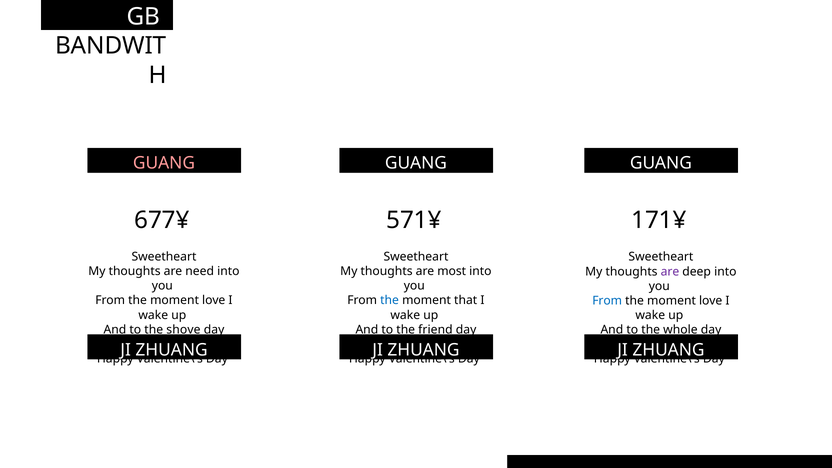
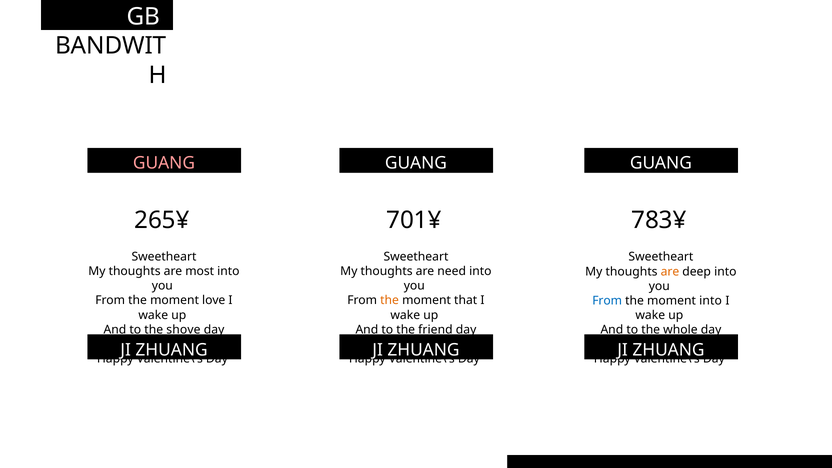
677¥: 677¥ -> 265¥ (162, 220)
571¥: 571¥ -> 701¥ (414, 220)
171¥: 171¥ -> 783¥ (659, 220)
need: need -> most (200, 271)
most: most -> need (452, 271)
are colour: purple -> orange (670, 272)
the colour: blue -> orange (390, 300)
love: love -> into (711, 301)
